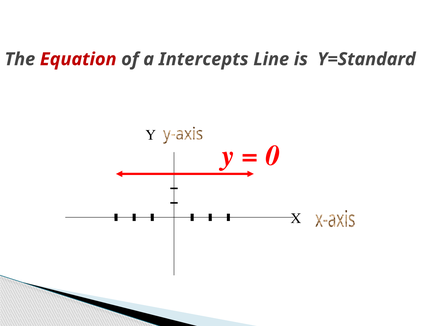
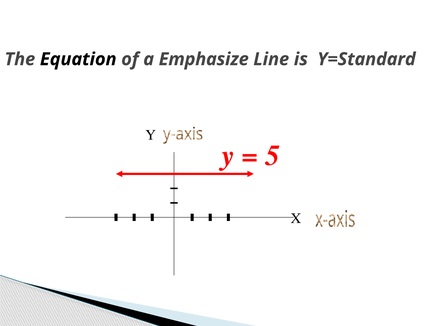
Equation colour: red -> black (78, 59)
Intercepts: Intercepts -> Emphasize (204, 59)
0: 0 -> 5 (273, 156)
